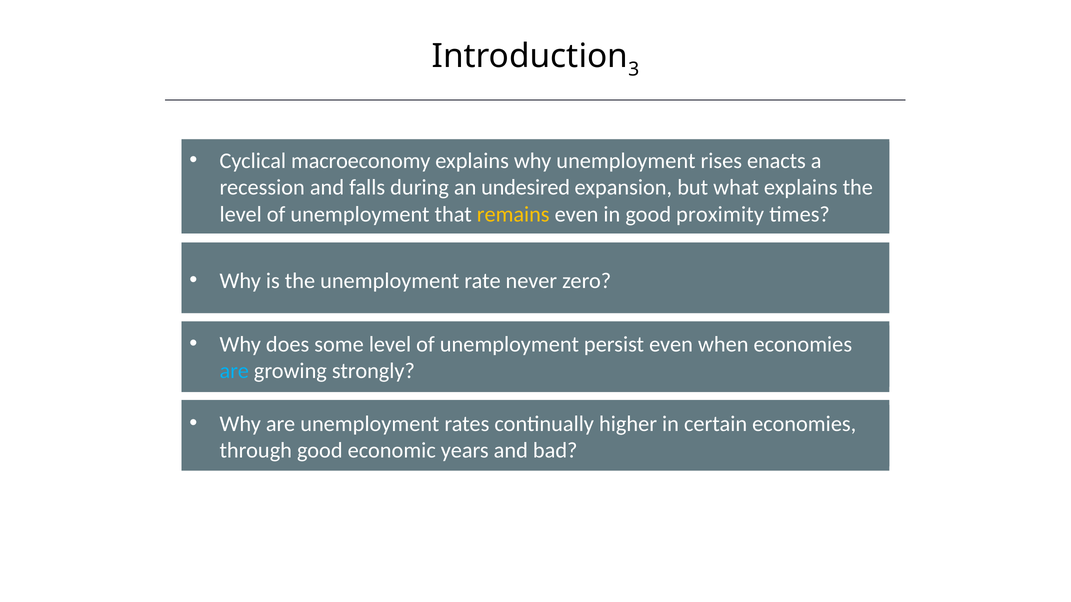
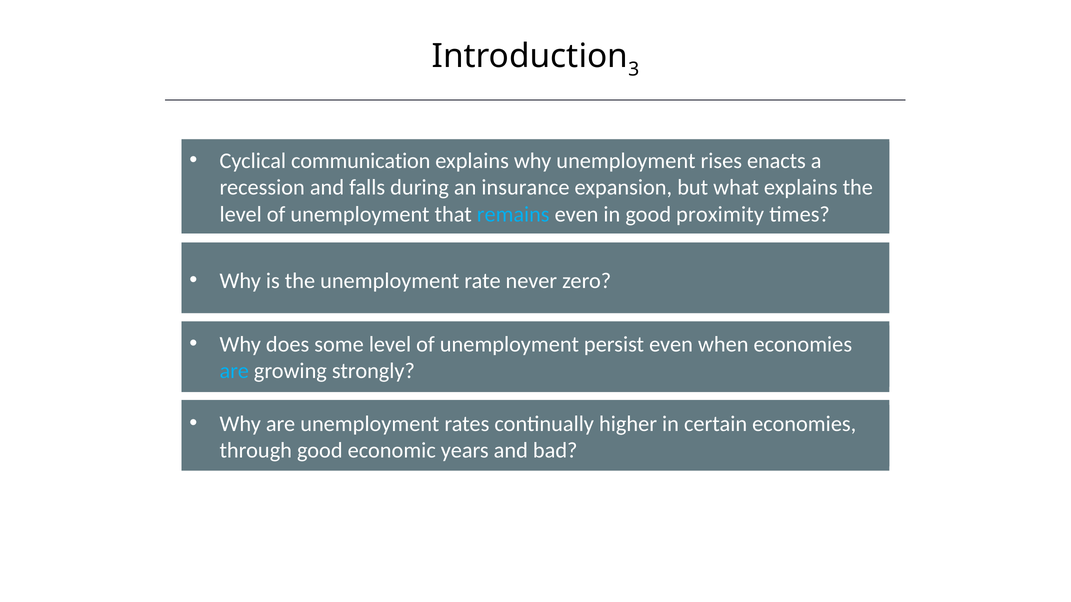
macroeconomy: macroeconomy -> communication (361, 161)
undesired: undesired -> insurance (525, 188)
remains colour: yellow -> light blue (513, 214)
